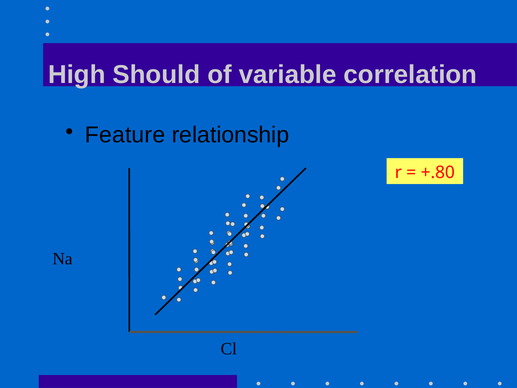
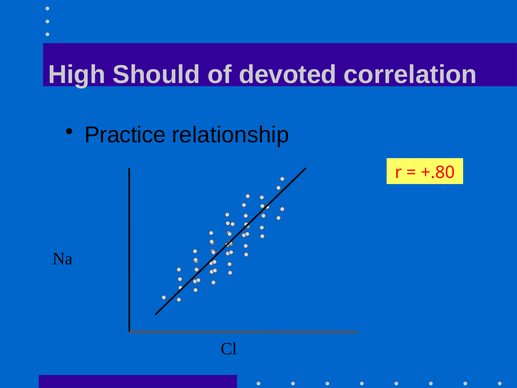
variable: variable -> devoted (288, 74)
Feature: Feature -> Practice (125, 135)
